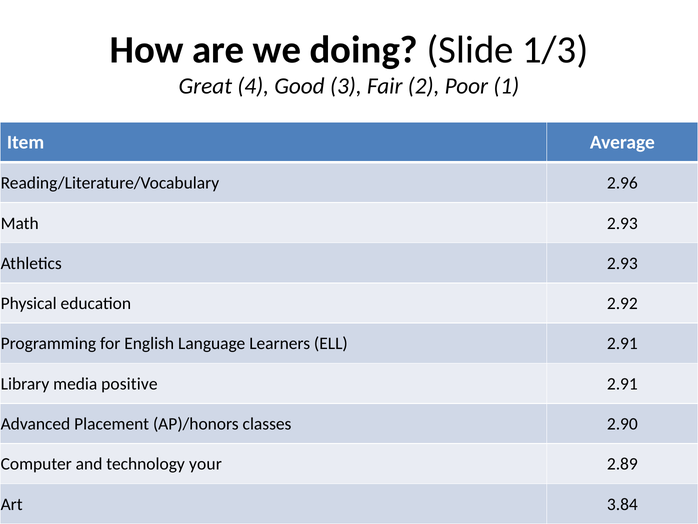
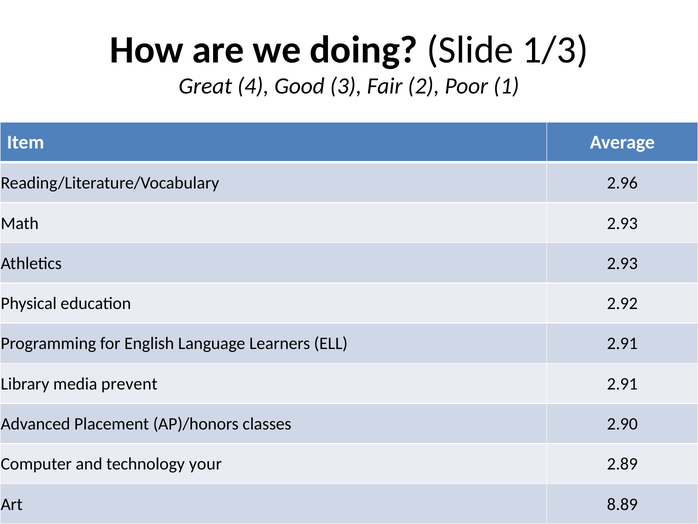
positive: positive -> prevent (129, 384)
3.84: 3.84 -> 8.89 (622, 504)
